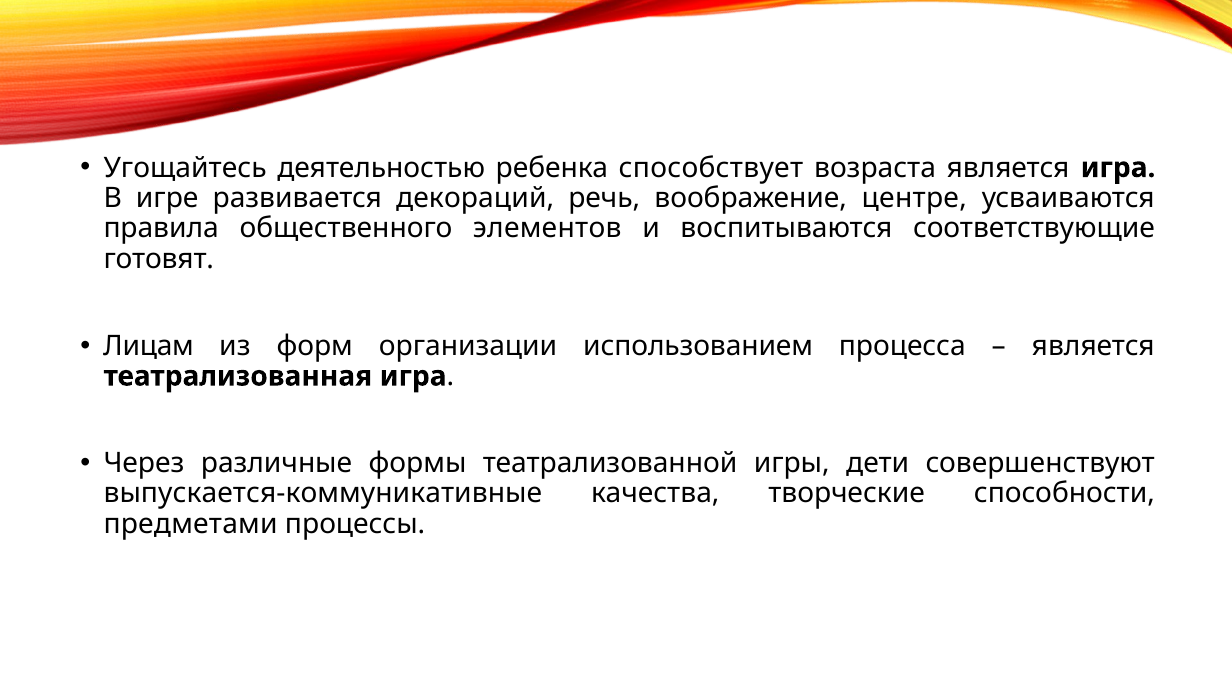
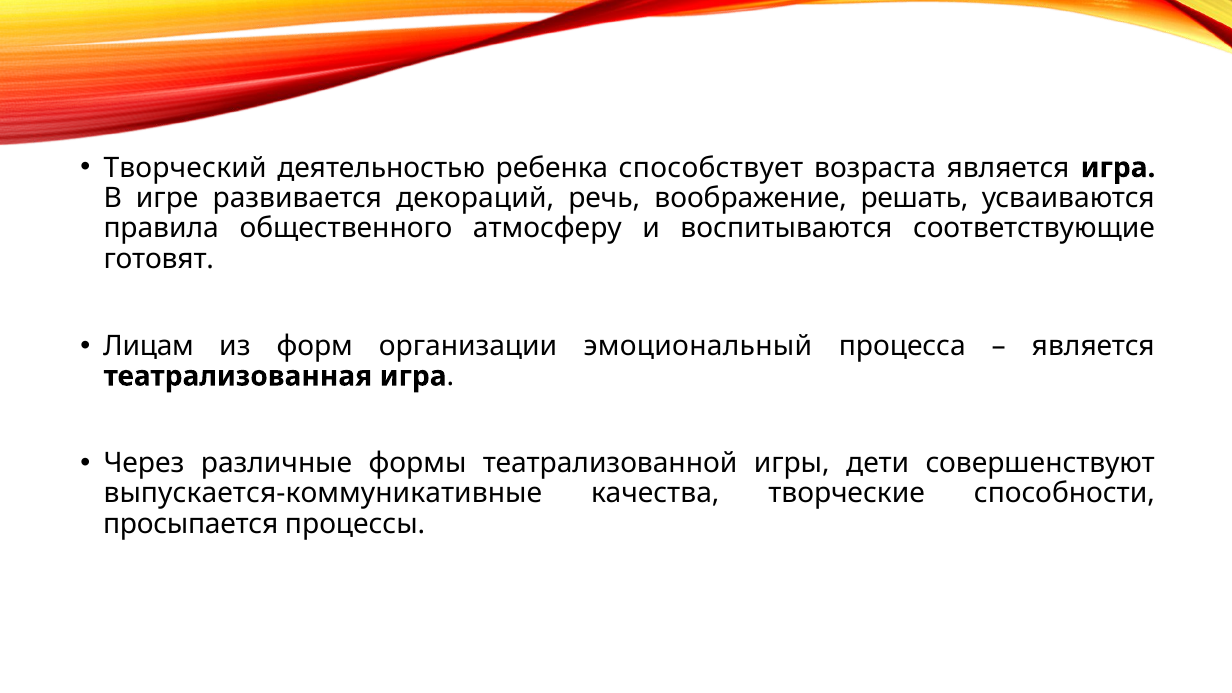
Угощайтесь: Угощайтесь -> Творческий (185, 168)
центре: центре -> решать (915, 198)
элементов: элементов -> атмосферу (547, 229)
использованием: использованием -> эмоциональный (698, 346)
предметами: предметами -> просыпается (191, 524)
